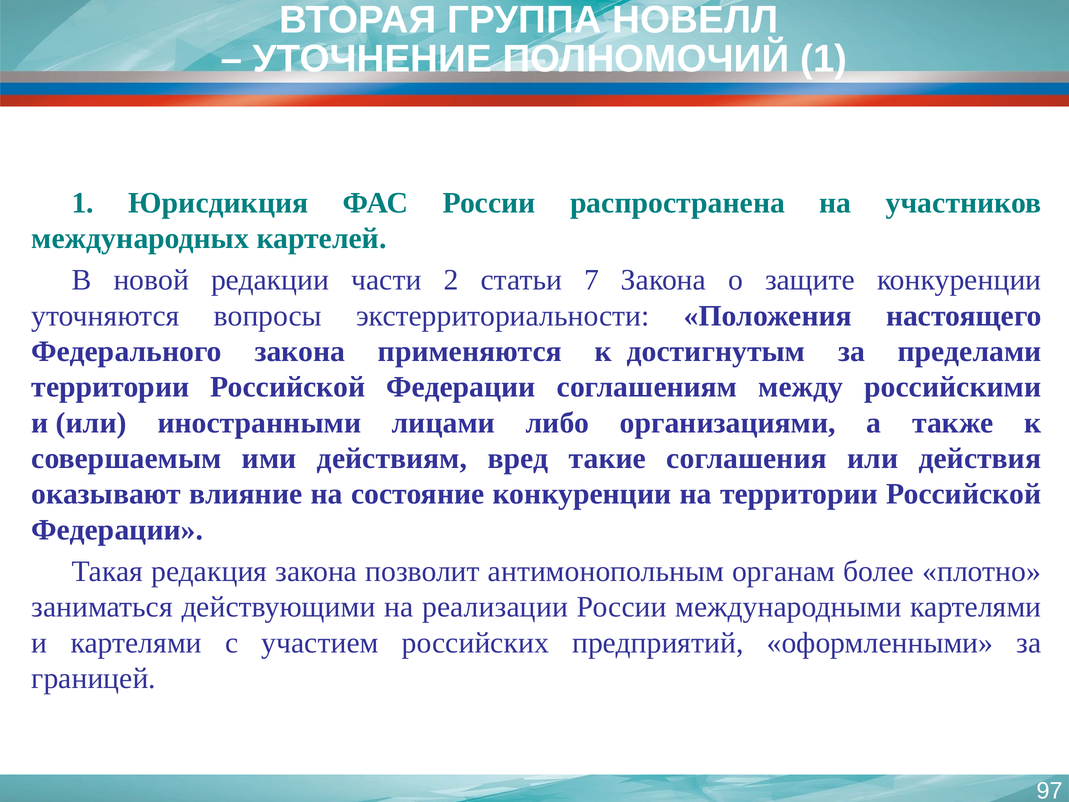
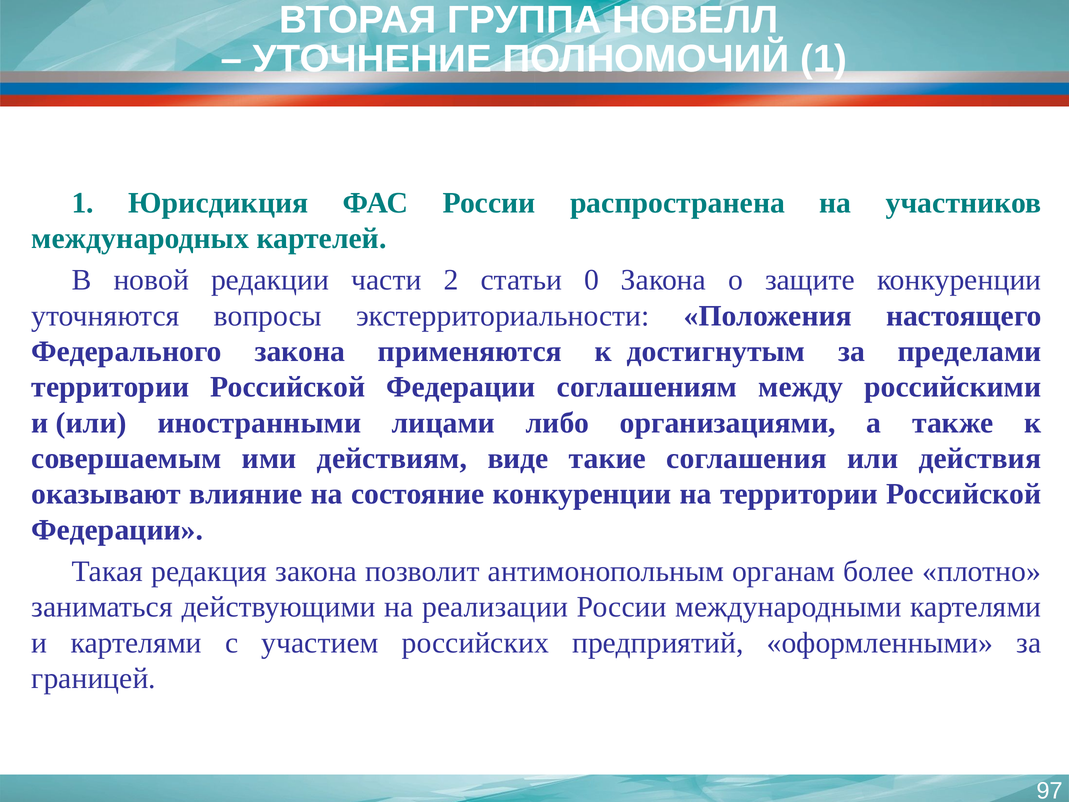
7: 7 -> 0 (591, 280)
вред: вред -> виде (518, 458)
